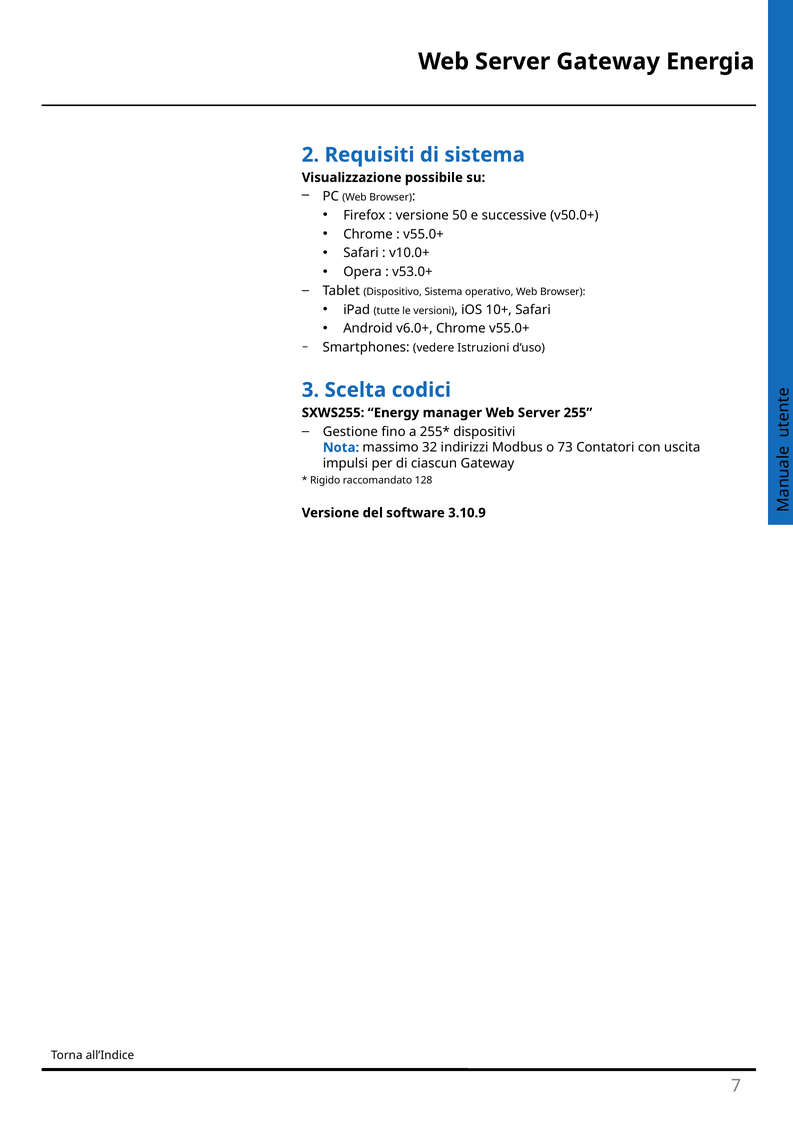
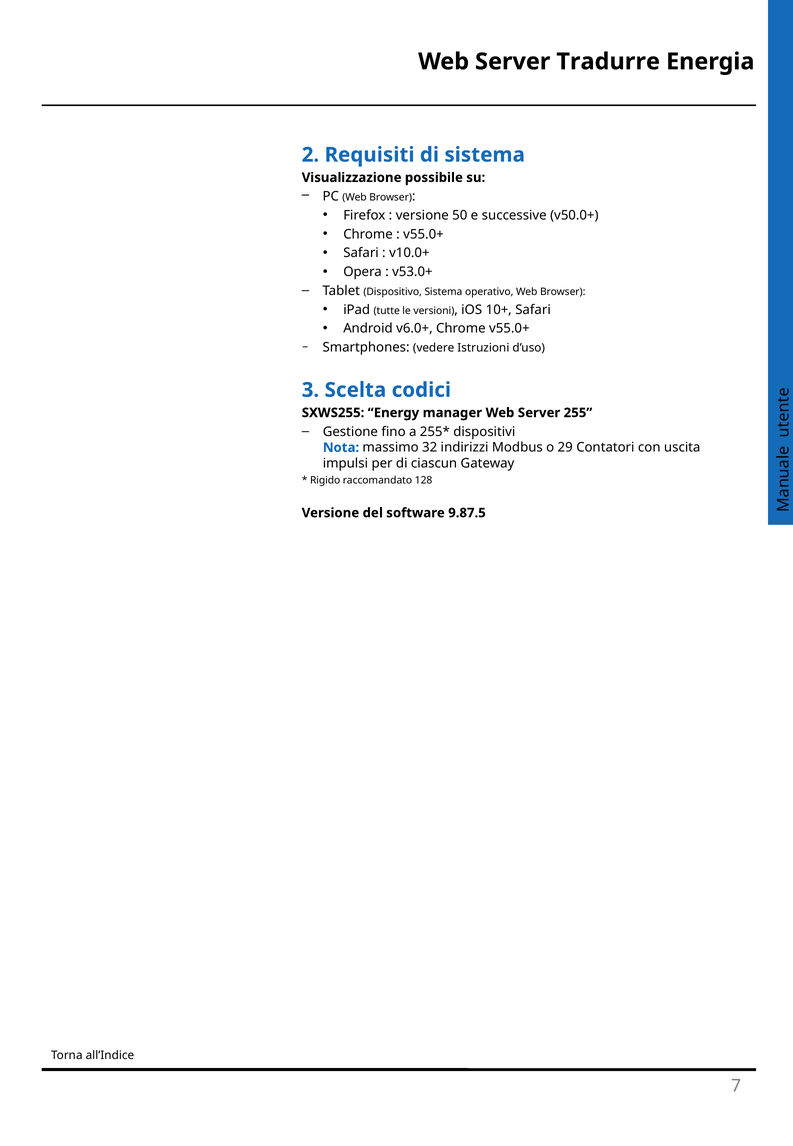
Server Gateway: Gateway -> Tradurre (608, 62)
73: 73 -> 29 (565, 447)
3.10.9: 3.10.9 -> 9.87.5 (467, 513)
